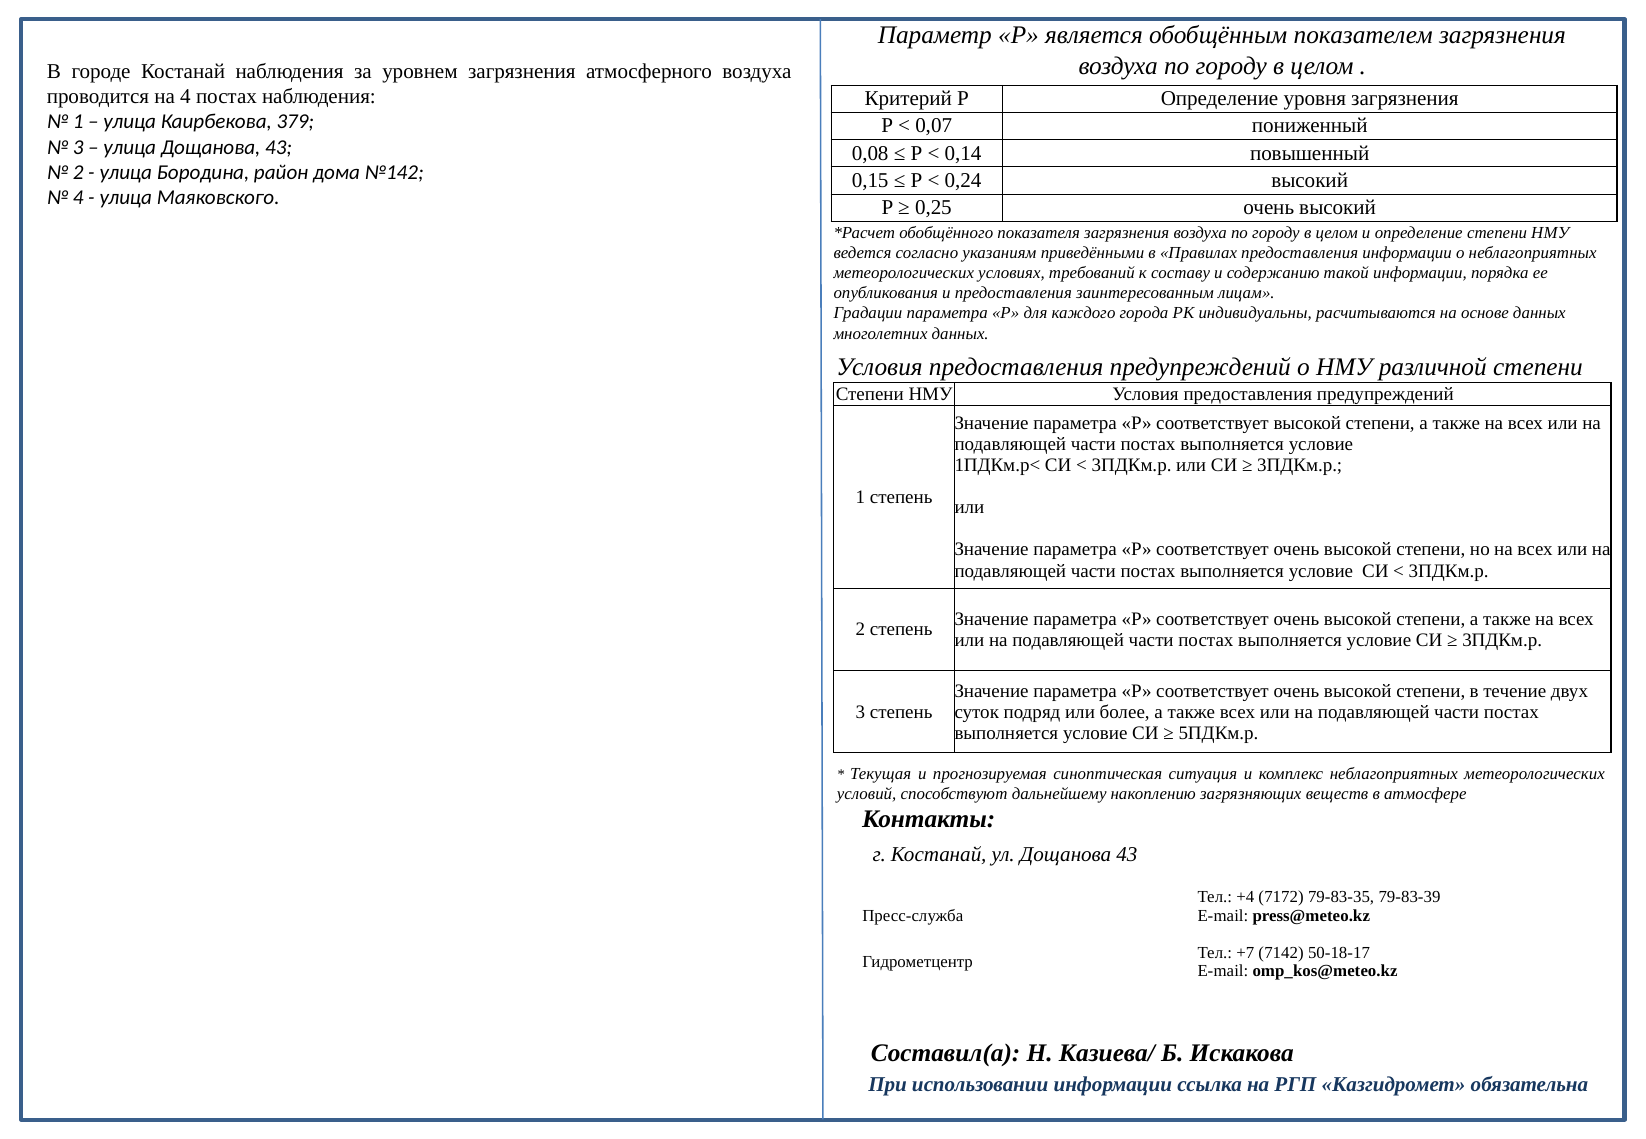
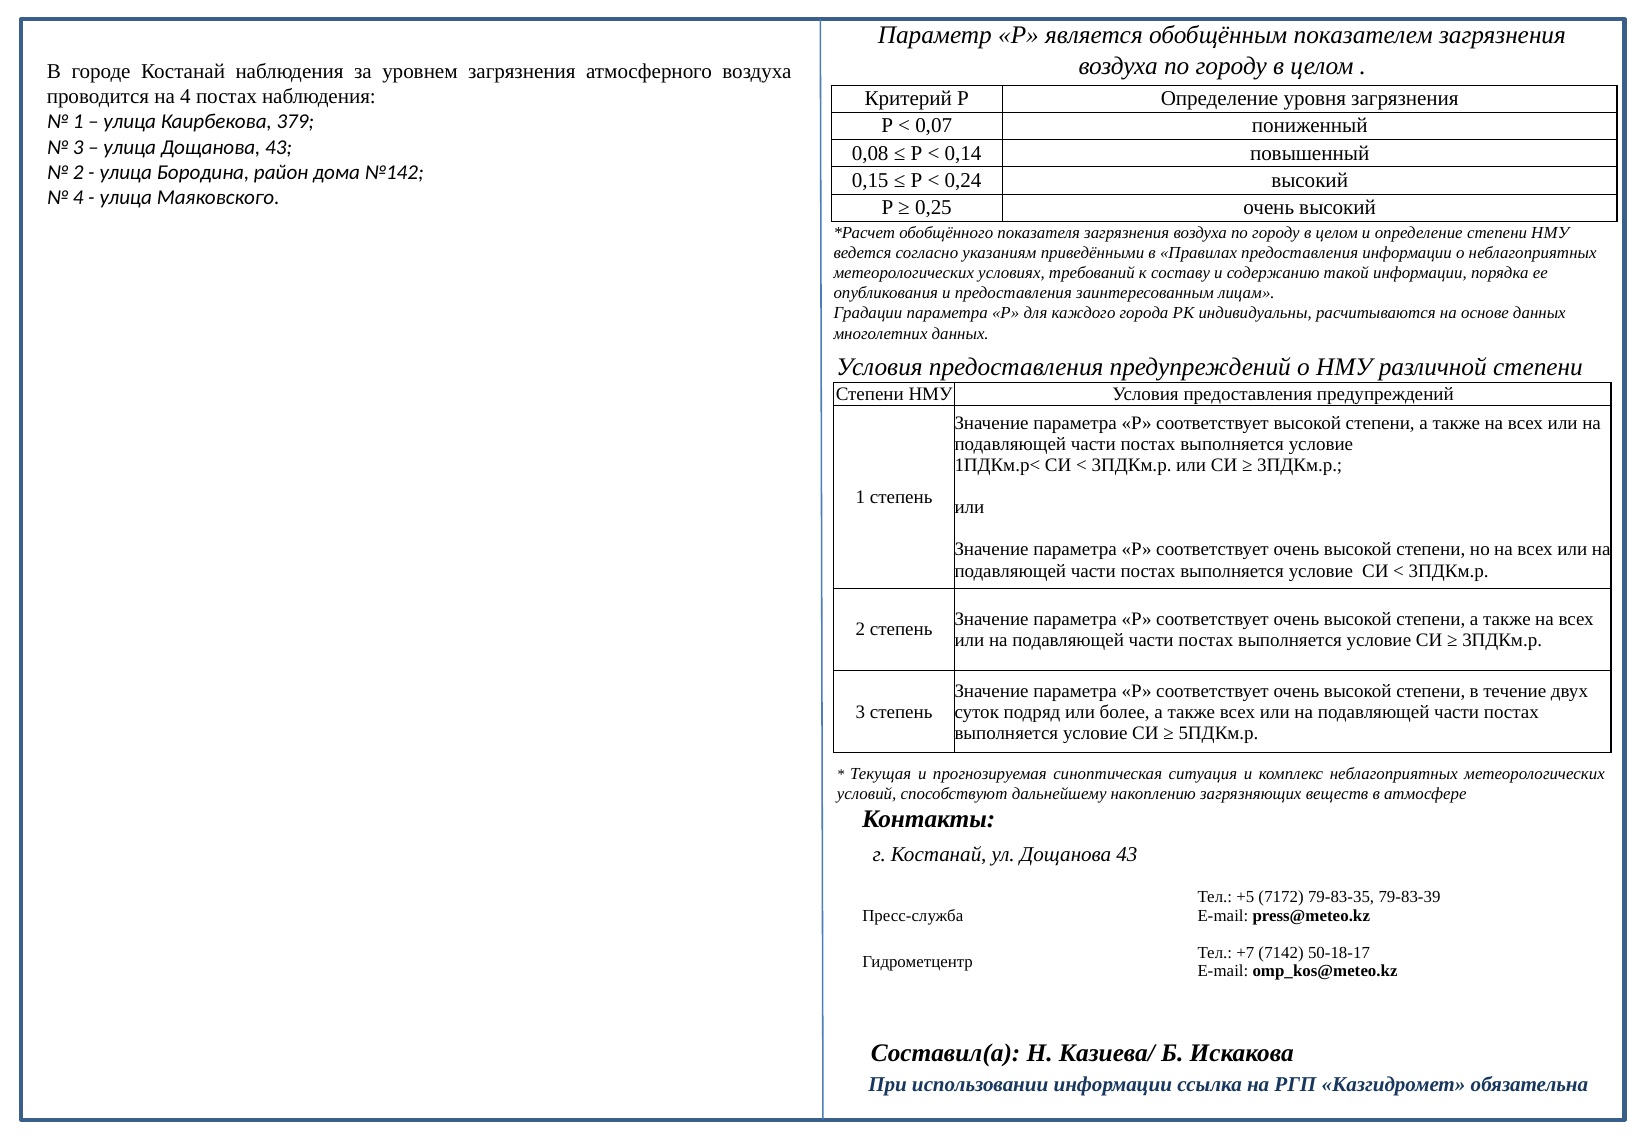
+4: +4 -> +5 (1245, 897)
